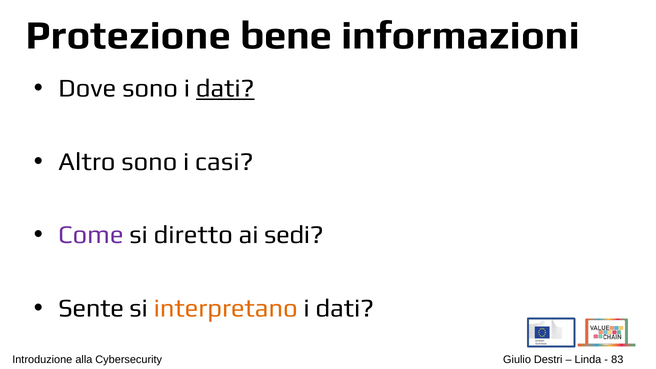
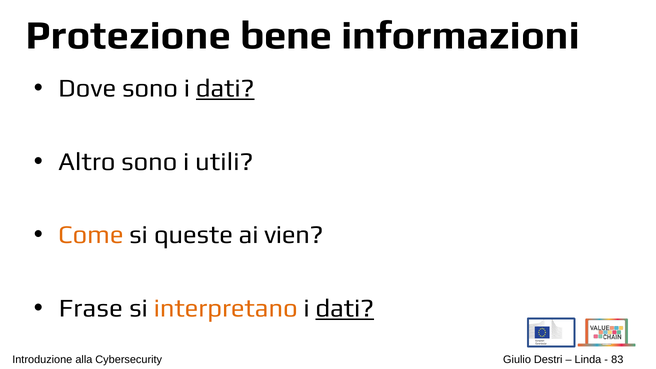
casi: casi -> utili (224, 162)
Come colour: purple -> orange (91, 235)
diretto: diretto -> queste (193, 235)
sedi: sedi -> vien (294, 235)
Sente: Sente -> Frase (91, 308)
dati underline: none -> present (345, 308)
